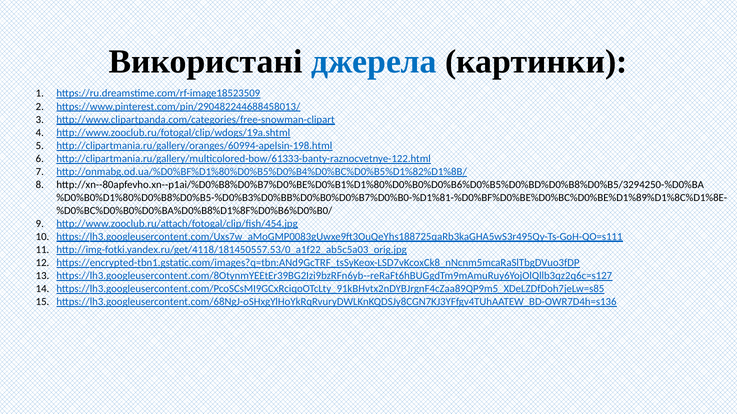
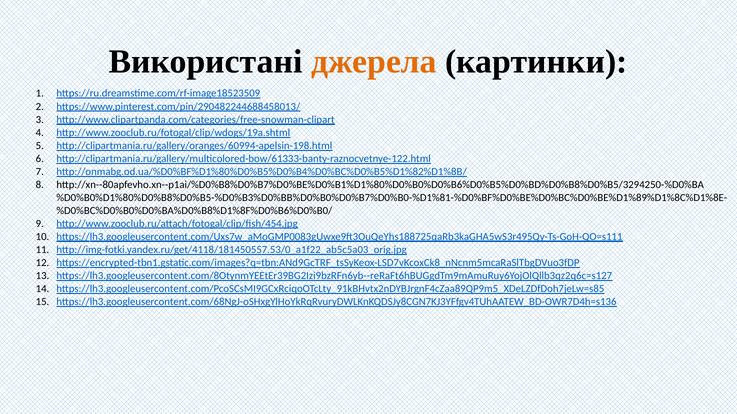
джерела colour: blue -> orange (374, 62)
